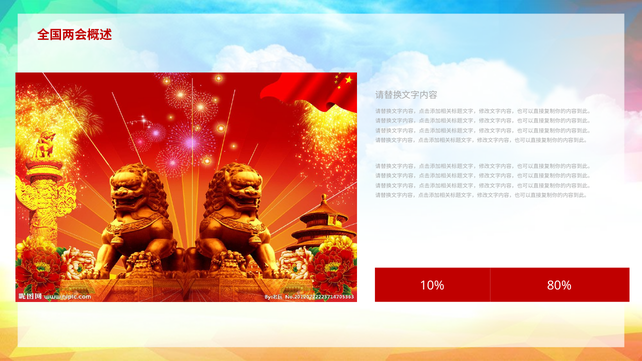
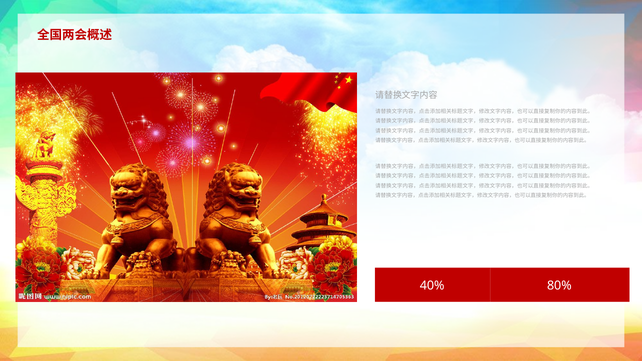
10%: 10% -> 40% (432, 286)
